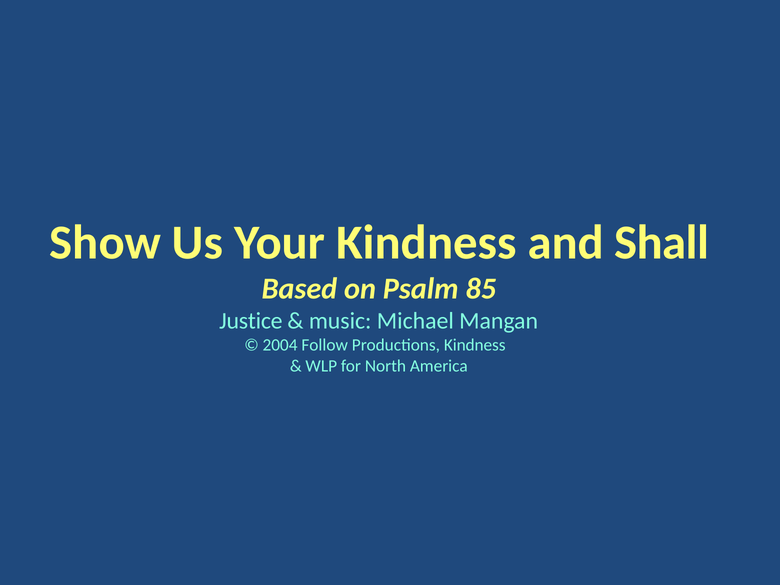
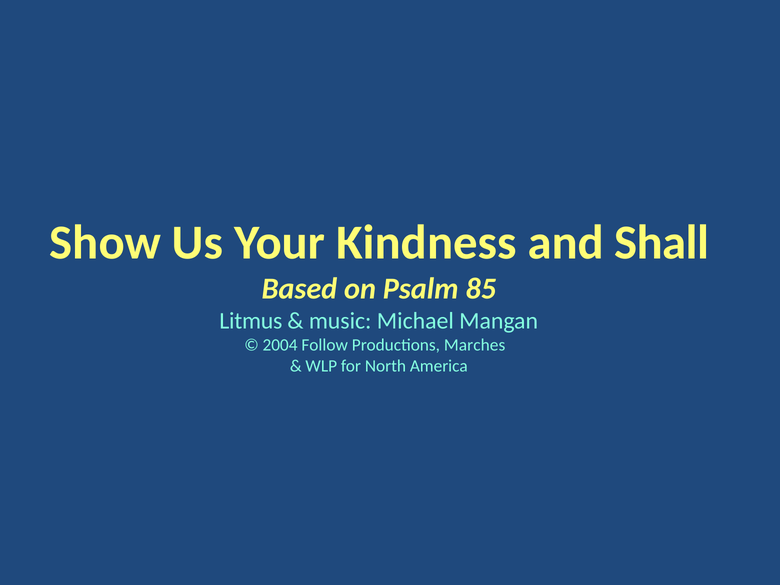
Justice: Justice -> Litmus (251, 321)
Productions Kindness: Kindness -> Marches (475, 345)
